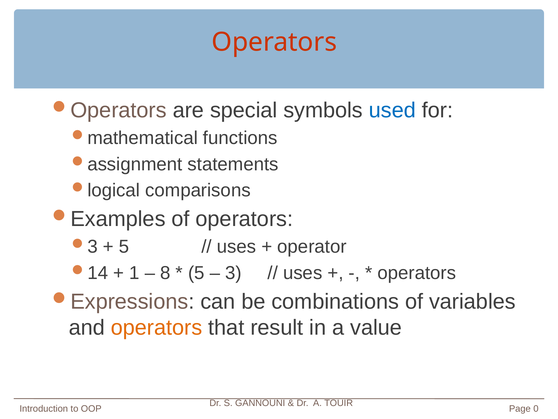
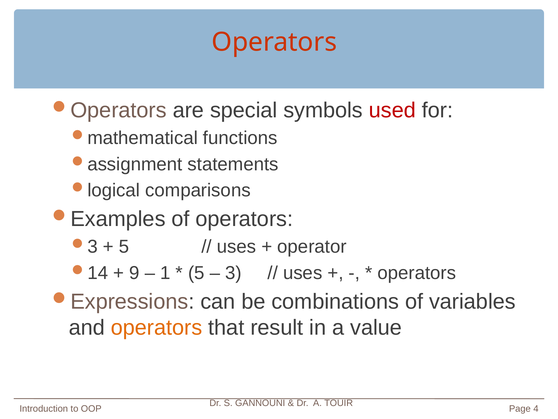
used colour: blue -> red (392, 110)
1: 1 -> 9 (134, 273)
8: 8 -> 1 (165, 273)
0: 0 -> 4 (536, 408)
